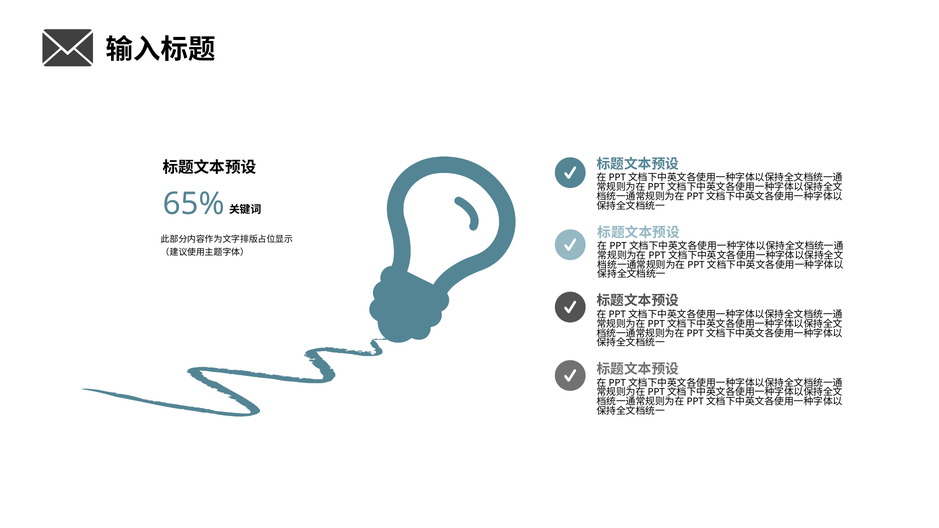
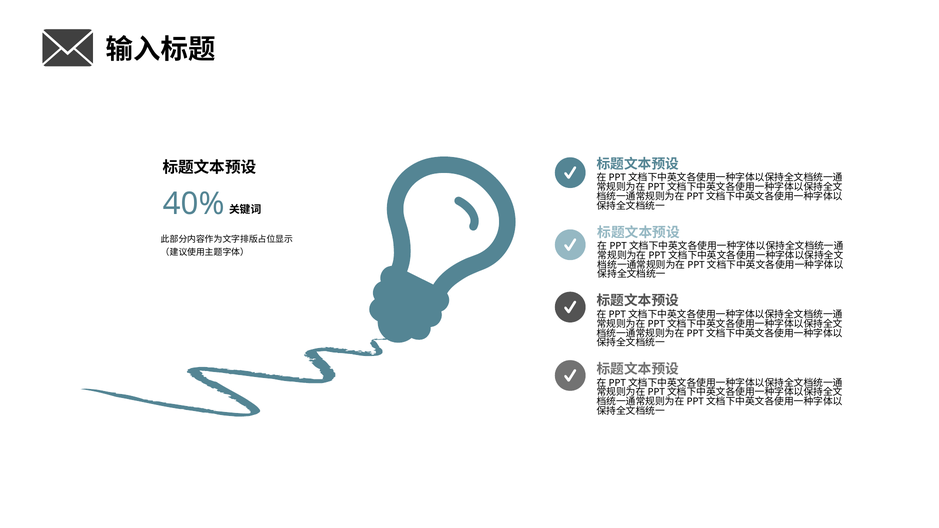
65%: 65% -> 40% (194, 204)
